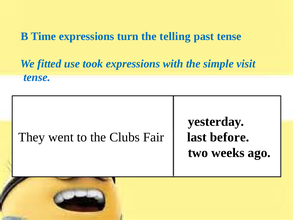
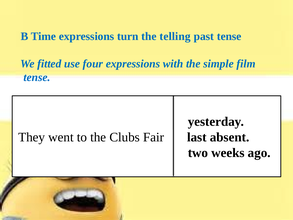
took: took -> four (93, 64)
visit: visit -> film (246, 64)
before: before -> absent (230, 137)
